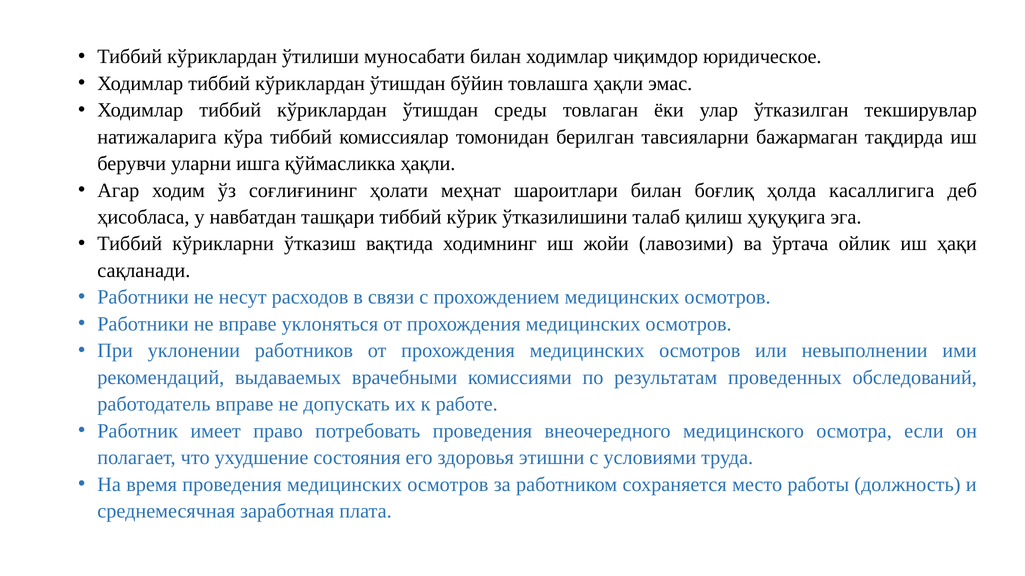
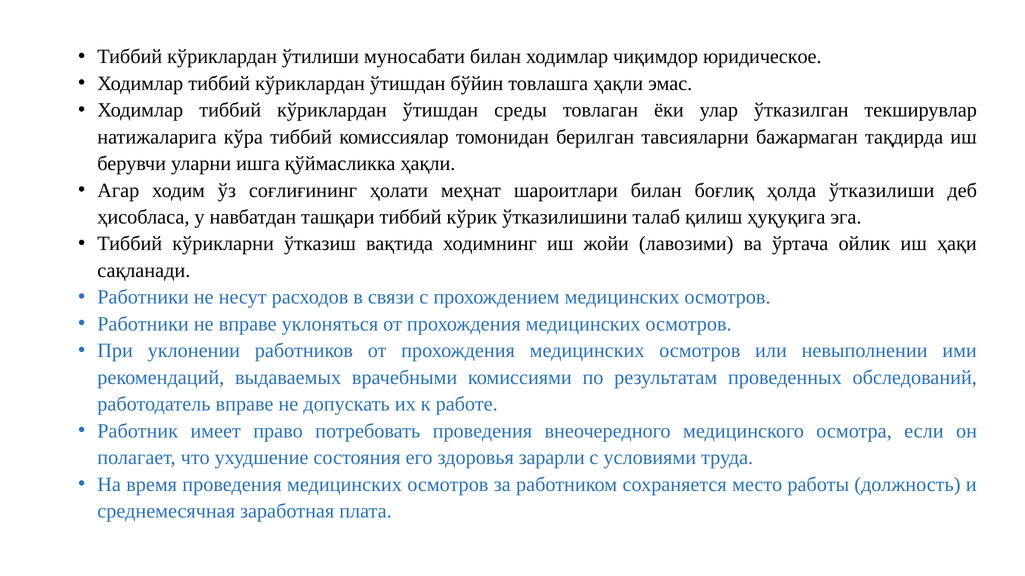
касаллигига: касаллигига -> ўтказилиши (882, 191)
этишни: этишни -> зарарли (552, 458)
